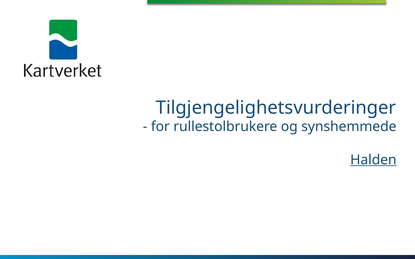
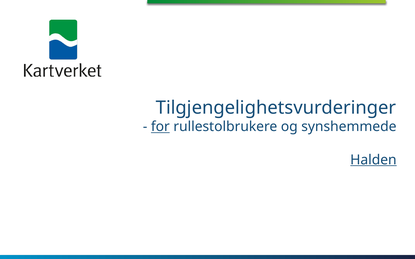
for underline: none -> present (160, 127)
